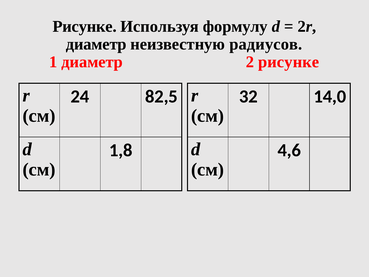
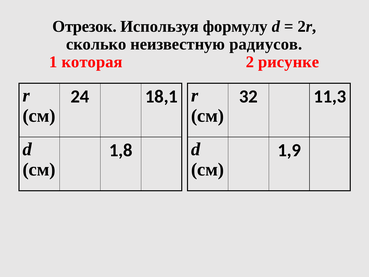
Рисунке: Рисунке -> Отрезок (85, 26)
диаметр: диаметр -> сколько (96, 44)
1 диаметр: диаметр -> которая (92, 62)
82,5: 82,5 -> 18,1 (161, 97)
14,0: 14,0 -> 11,3 (330, 97)
4,6: 4,6 -> 1,9 (289, 150)
